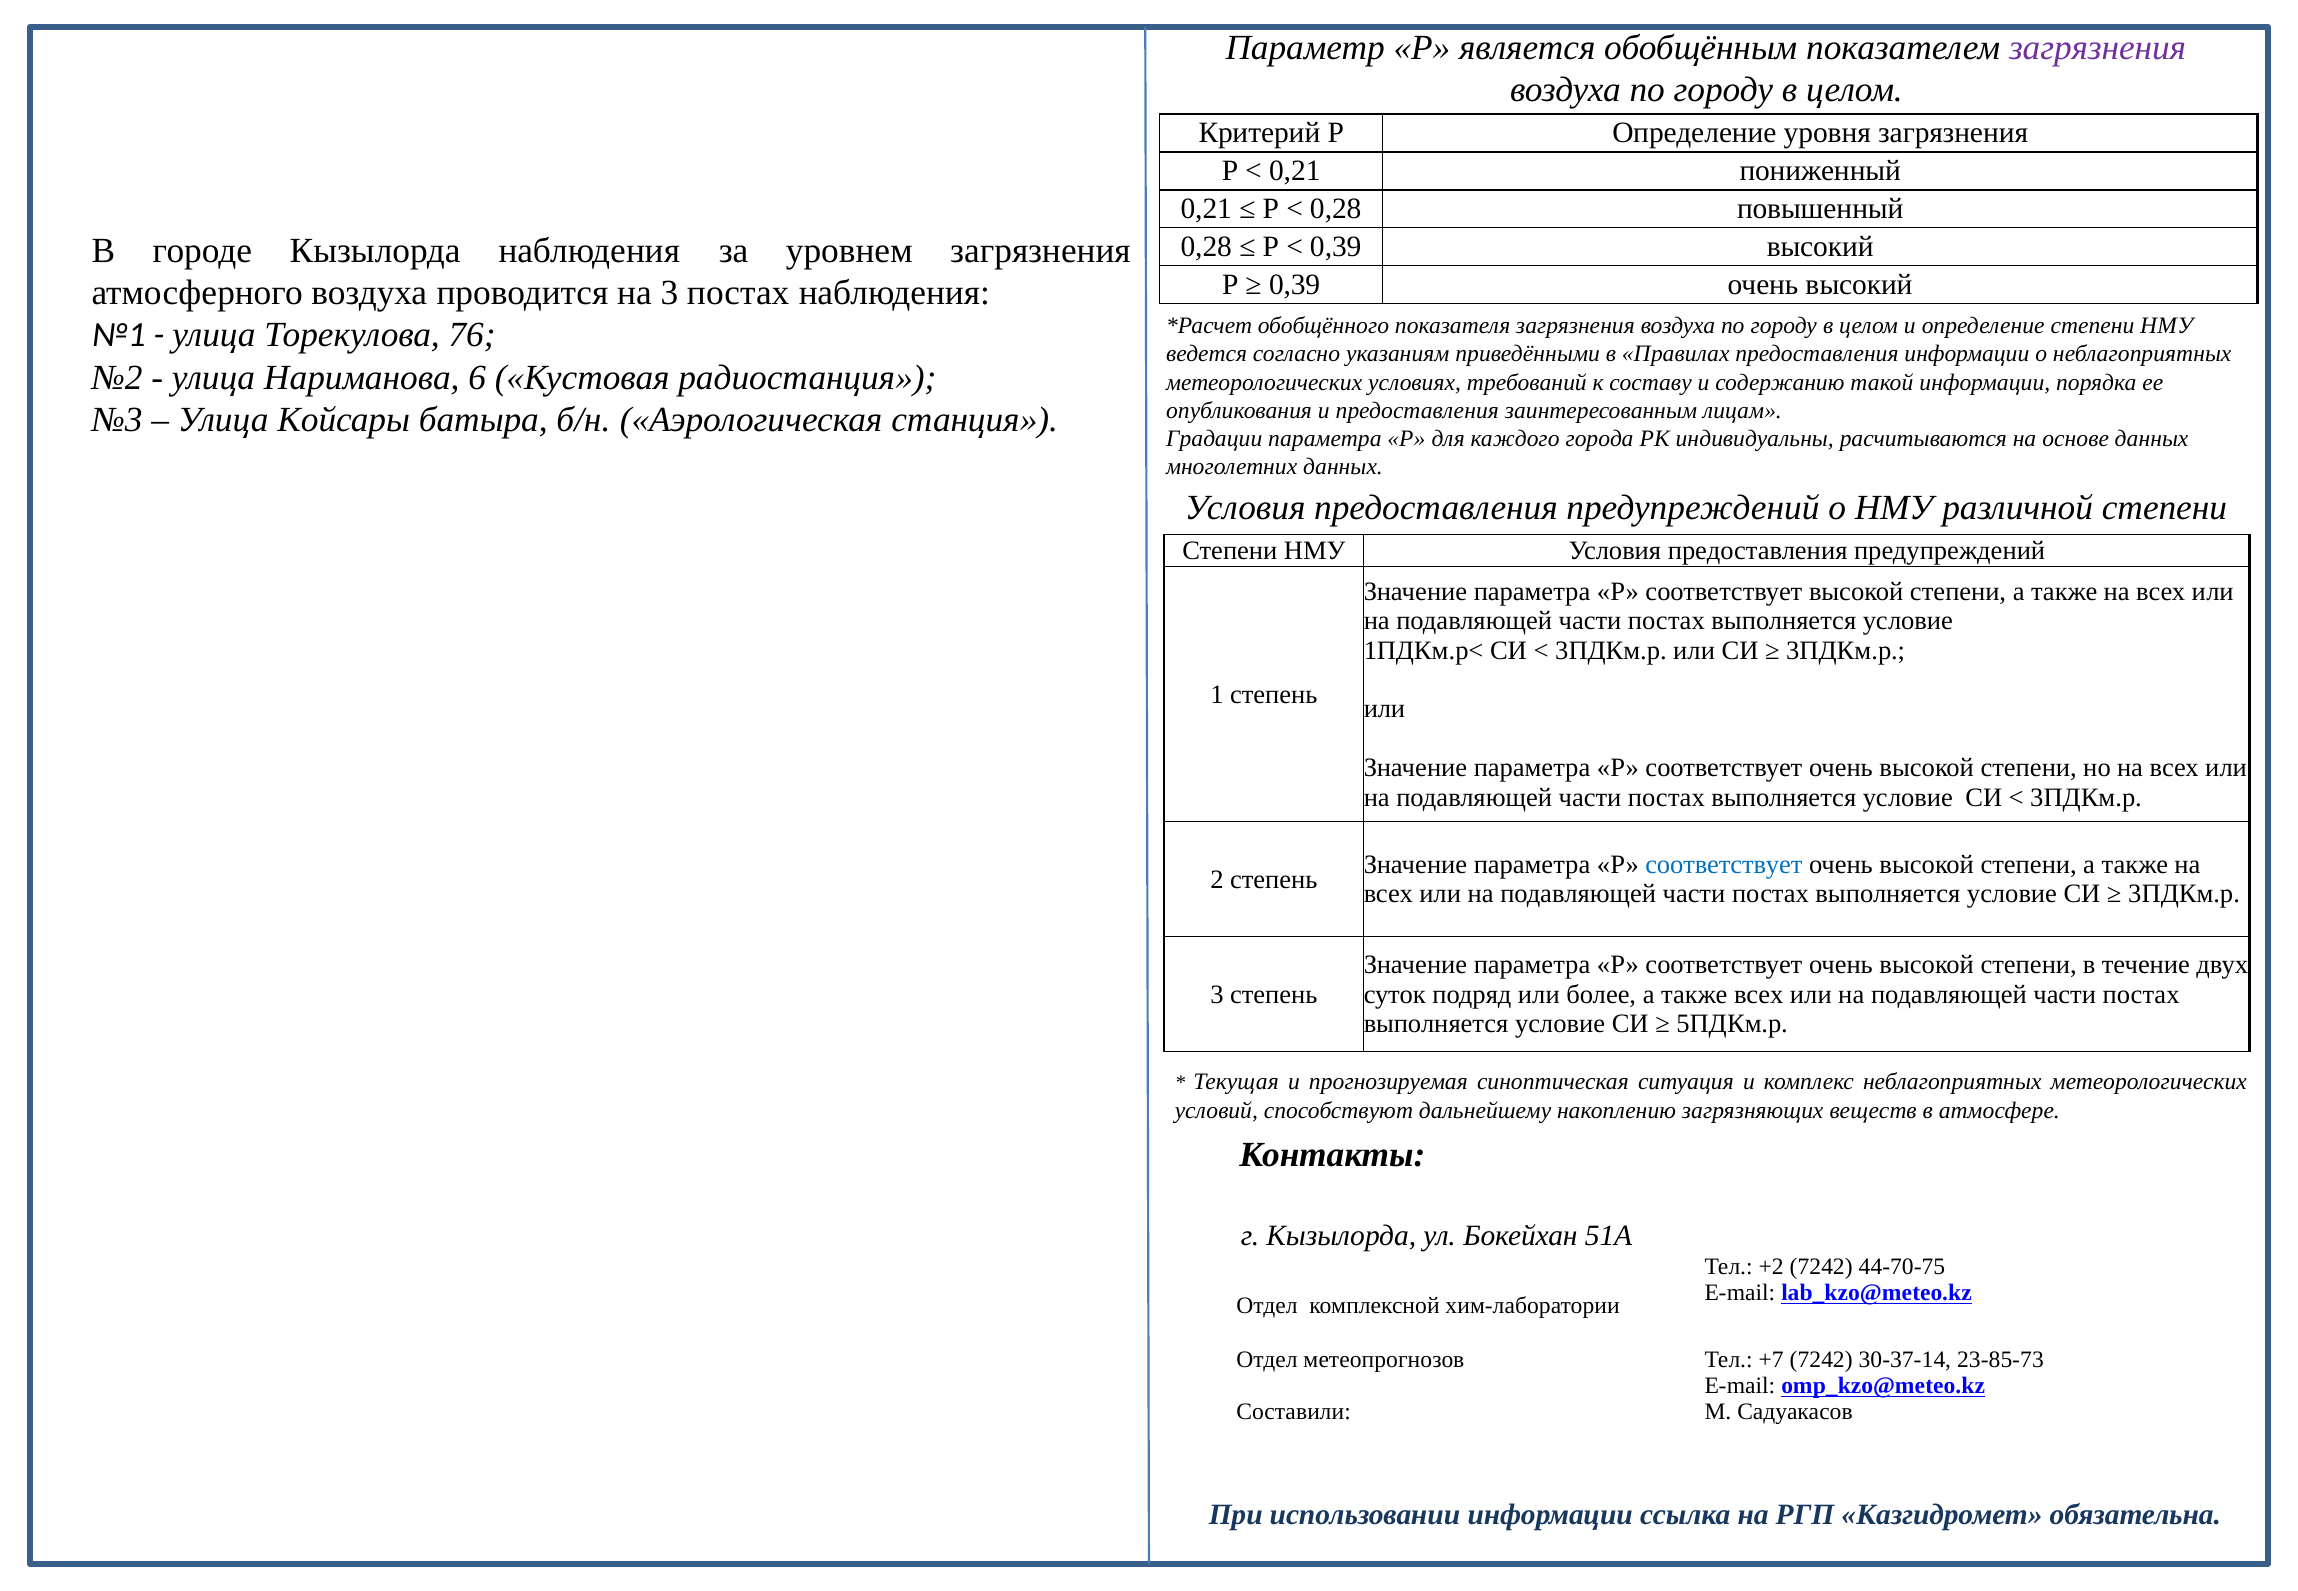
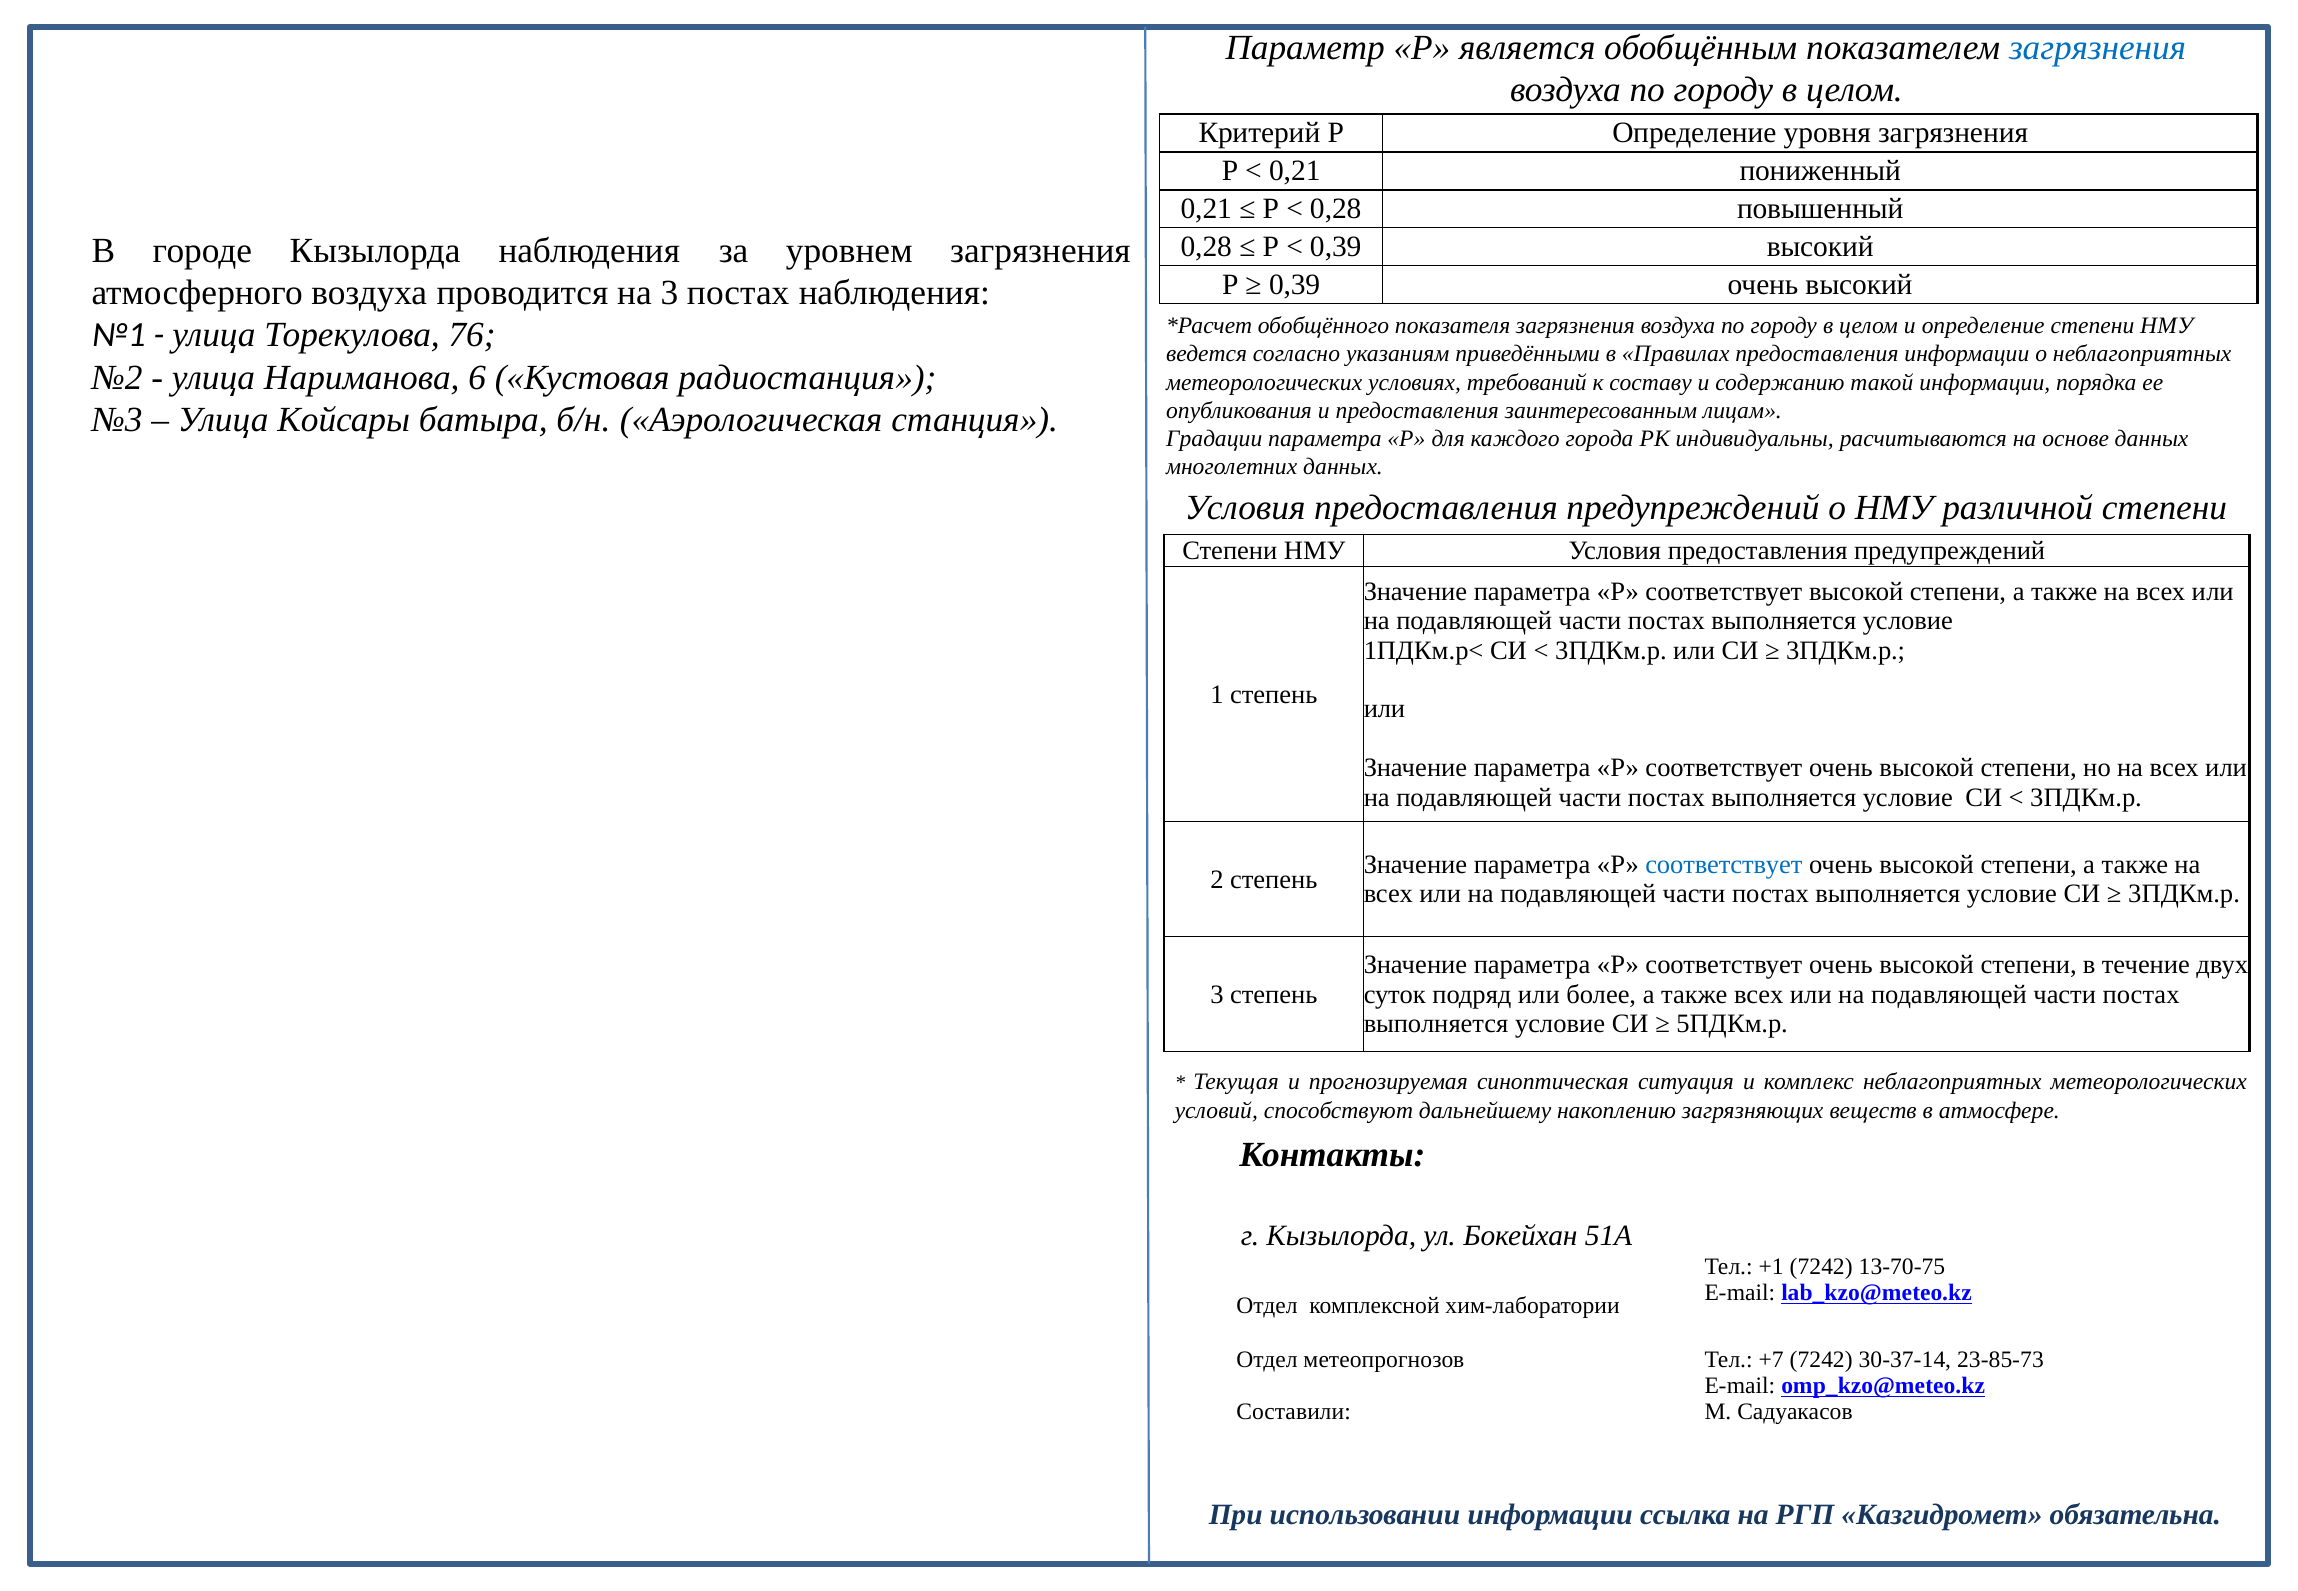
загрязнения colour: purple -> blue (2098, 48)
+2: +2 -> +1 (1771, 1267)
44-70-75: 44-70-75 -> 13-70-75 (1902, 1267)
